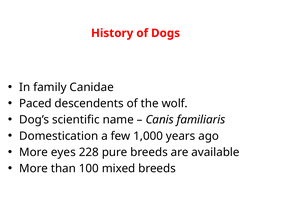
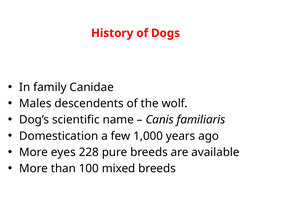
Paced: Paced -> Males (35, 104)
